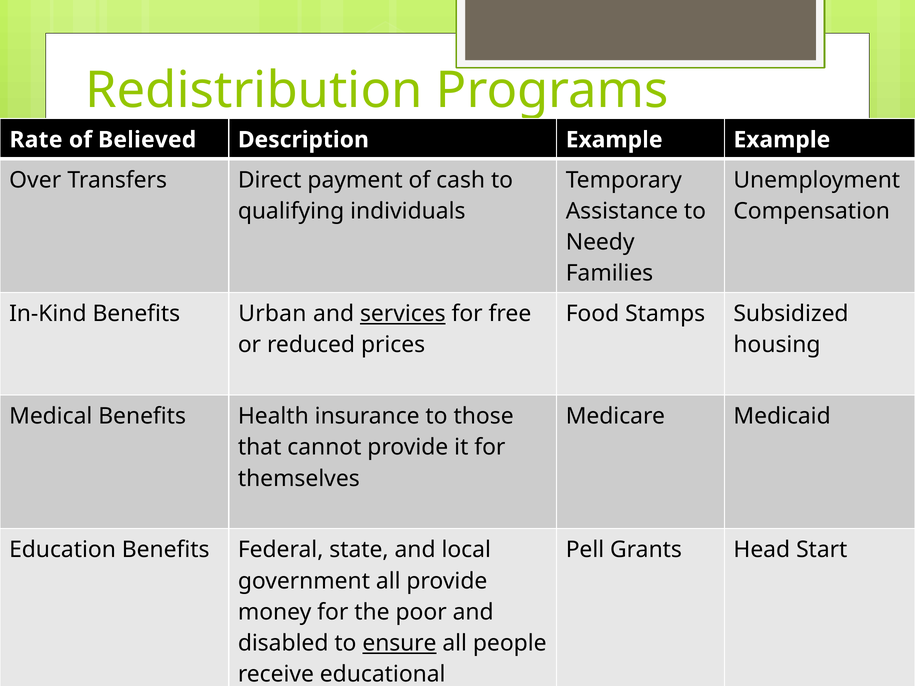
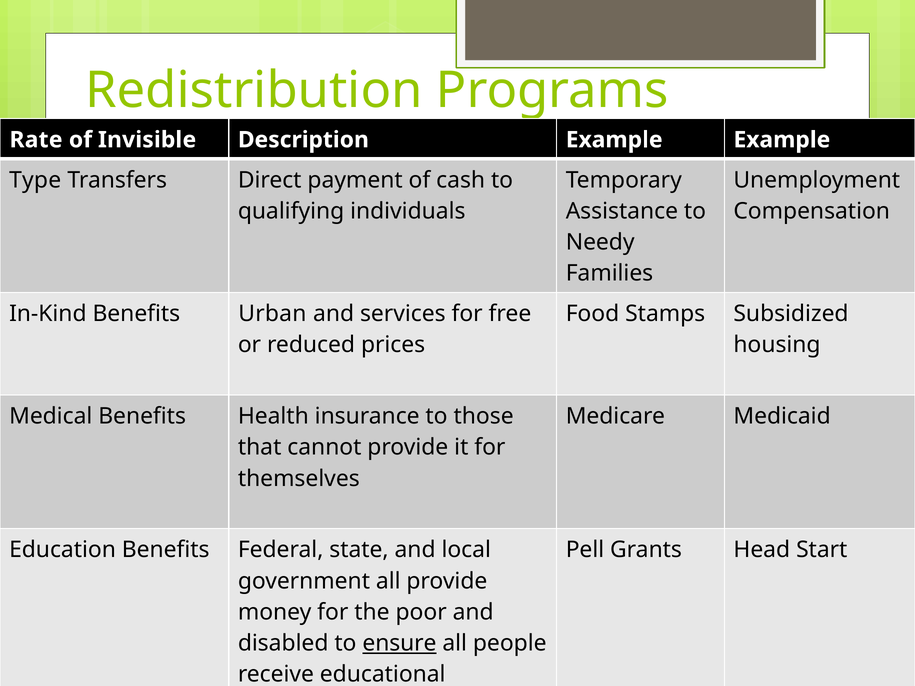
Believed: Believed -> Invisible (147, 140)
Over: Over -> Type (35, 180)
services underline: present -> none (403, 314)
